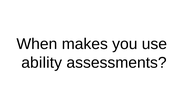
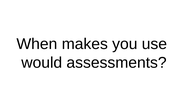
ability: ability -> would (42, 63)
